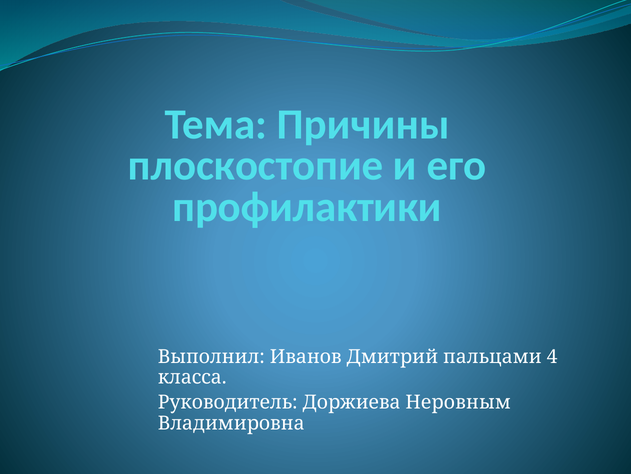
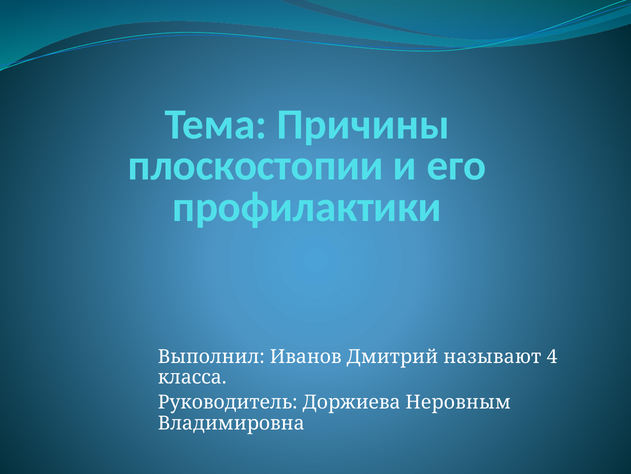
плоскостопие: плоскостопие -> плоскостопии (256, 165)
пальцами: пальцами -> называют (492, 356)
